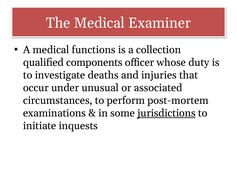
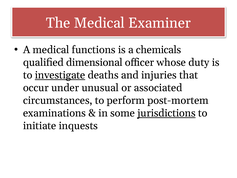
collection: collection -> chemicals (159, 50)
components: components -> dimensional (94, 62)
investigate underline: none -> present (60, 75)
